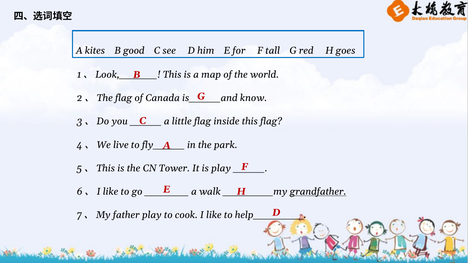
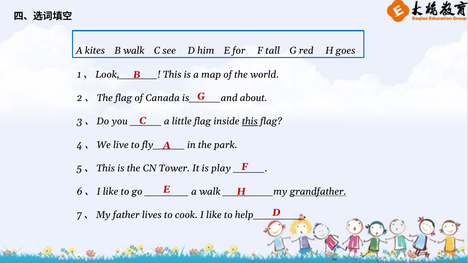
B good: good -> walk (134, 51)
know: know -> about (254, 98)
this underline: none -> present (250, 122)
father play: play -> lives (152, 215)
